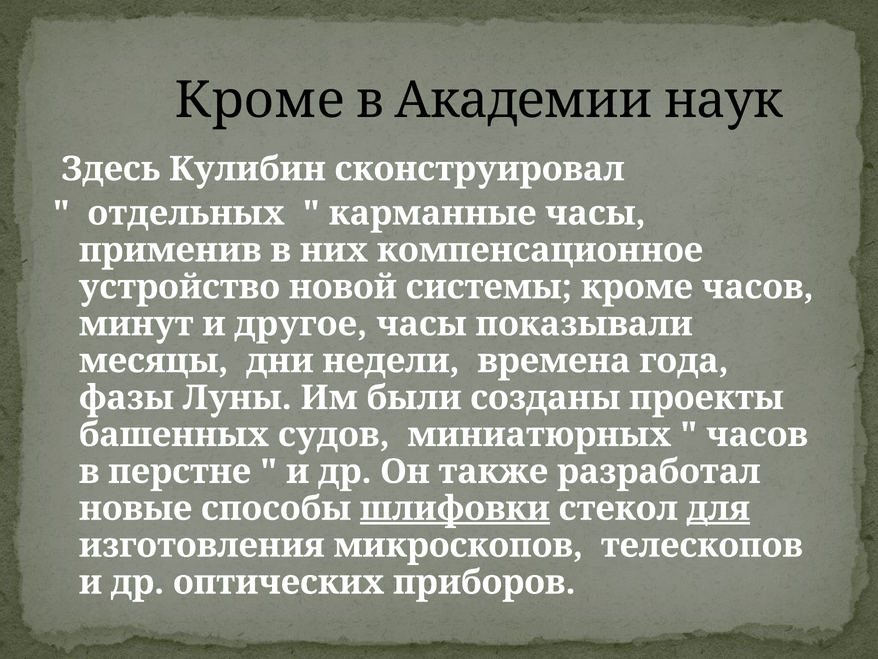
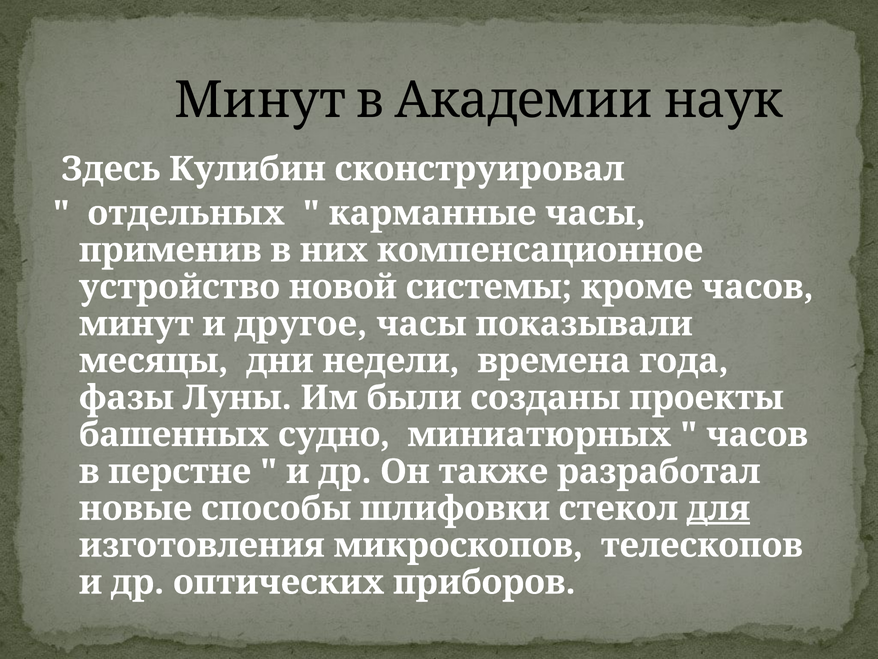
Кроме: Кроме -> Минут (260, 100)
судов: судов -> судно (334, 434)
шлифовки underline: present -> none (455, 508)
